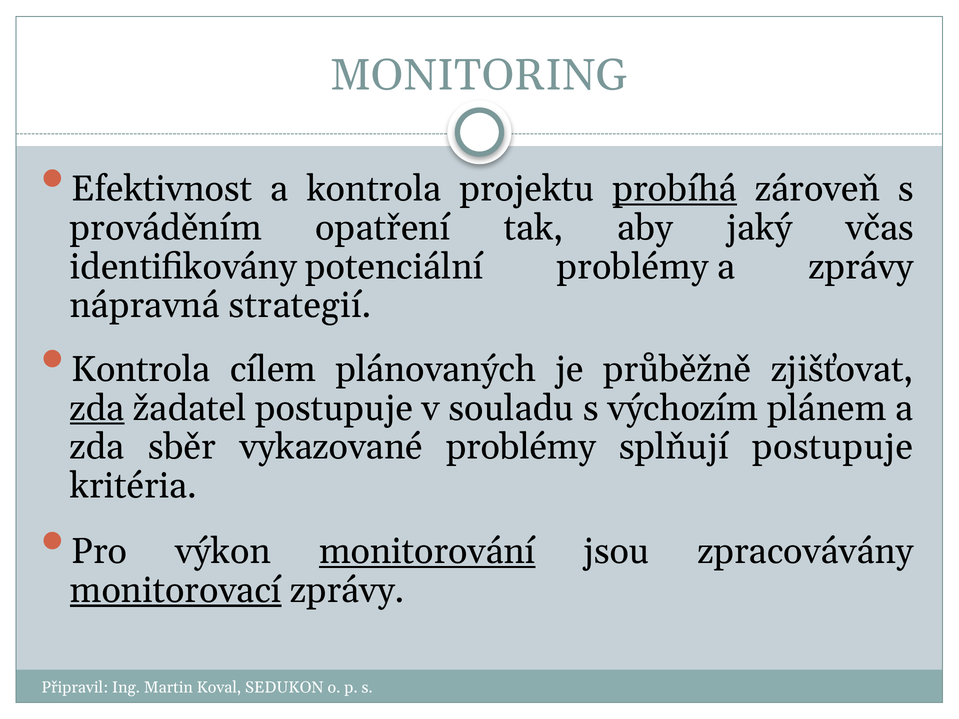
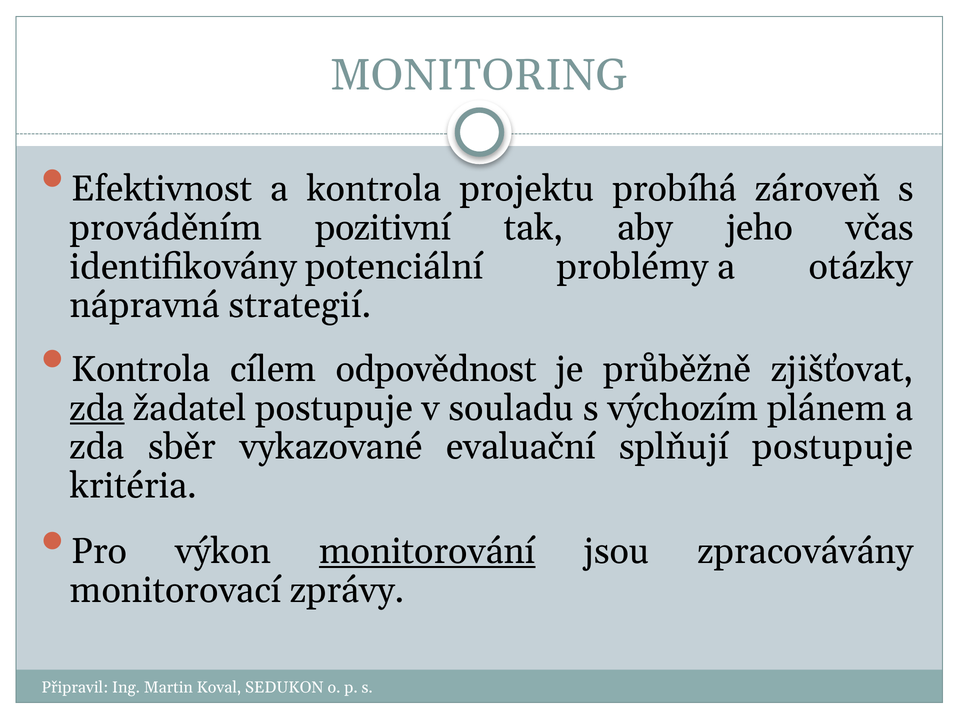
probíhá underline: present -> none (675, 189)
opatření: opatření -> pozitivní (383, 228)
jaký: jaký -> jeho (760, 228)
a zprávy: zprávy -> otázky (861, 267)
plánovaných: plánovaných -> odpovědnost (436, 369)
vykazované problémy: problémy -> evaluační (521, 447)
monitorovací underline: present -> none (176, 591)
